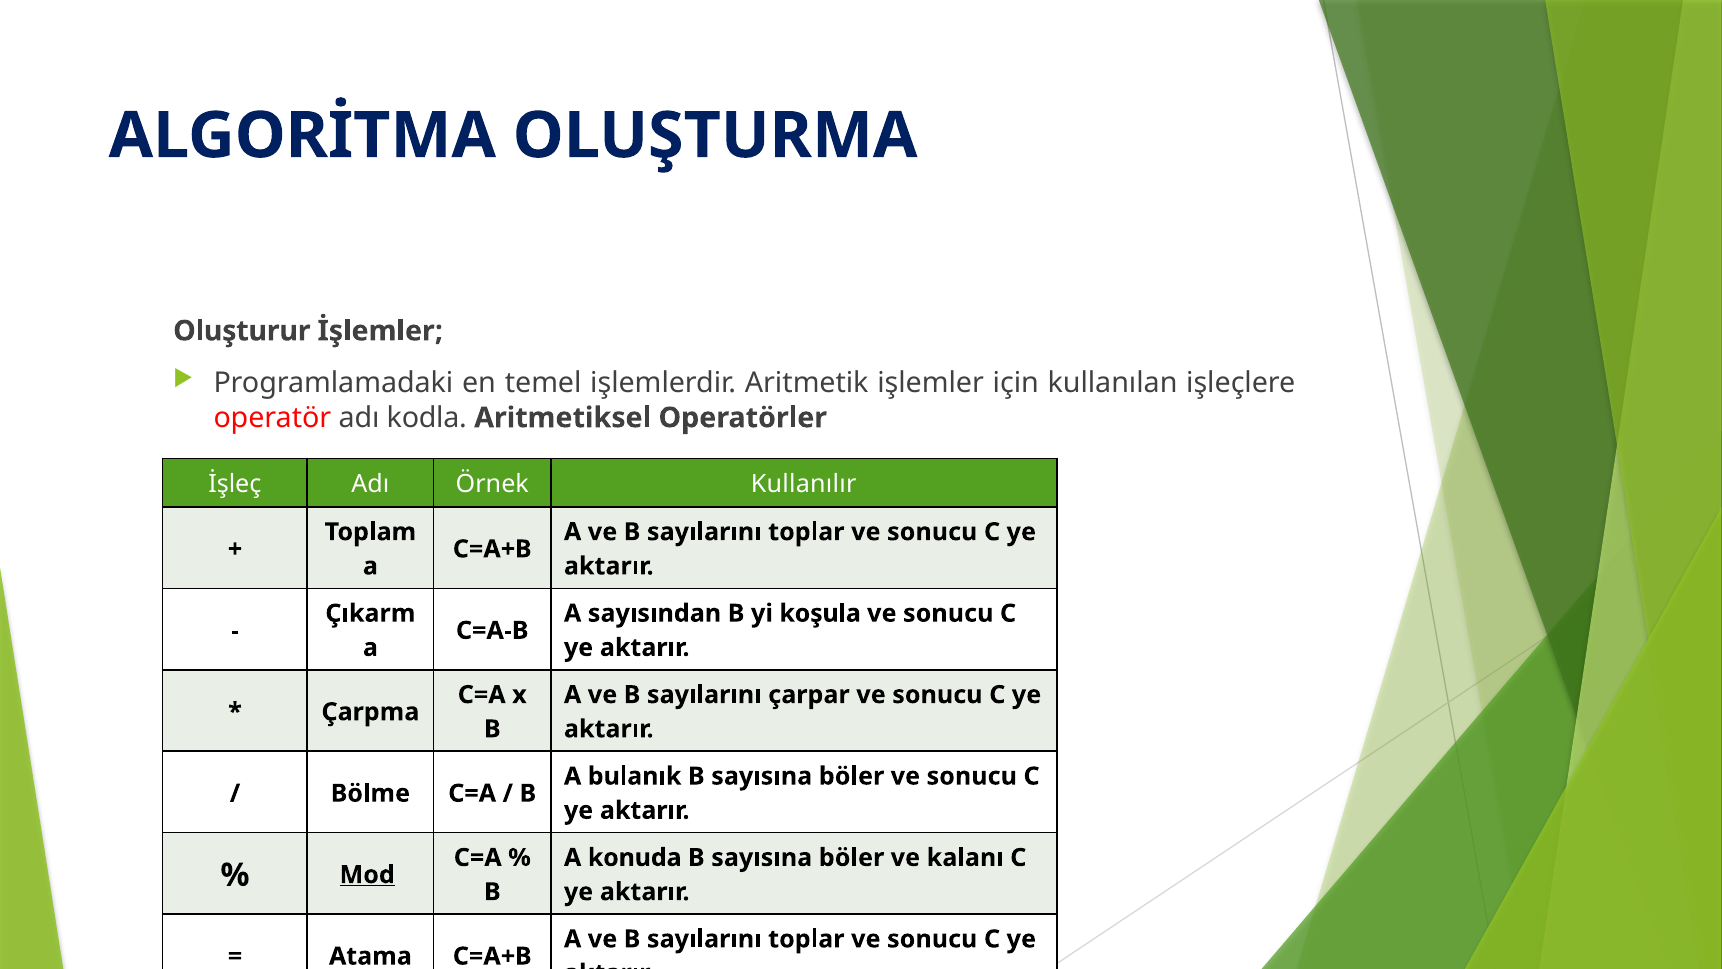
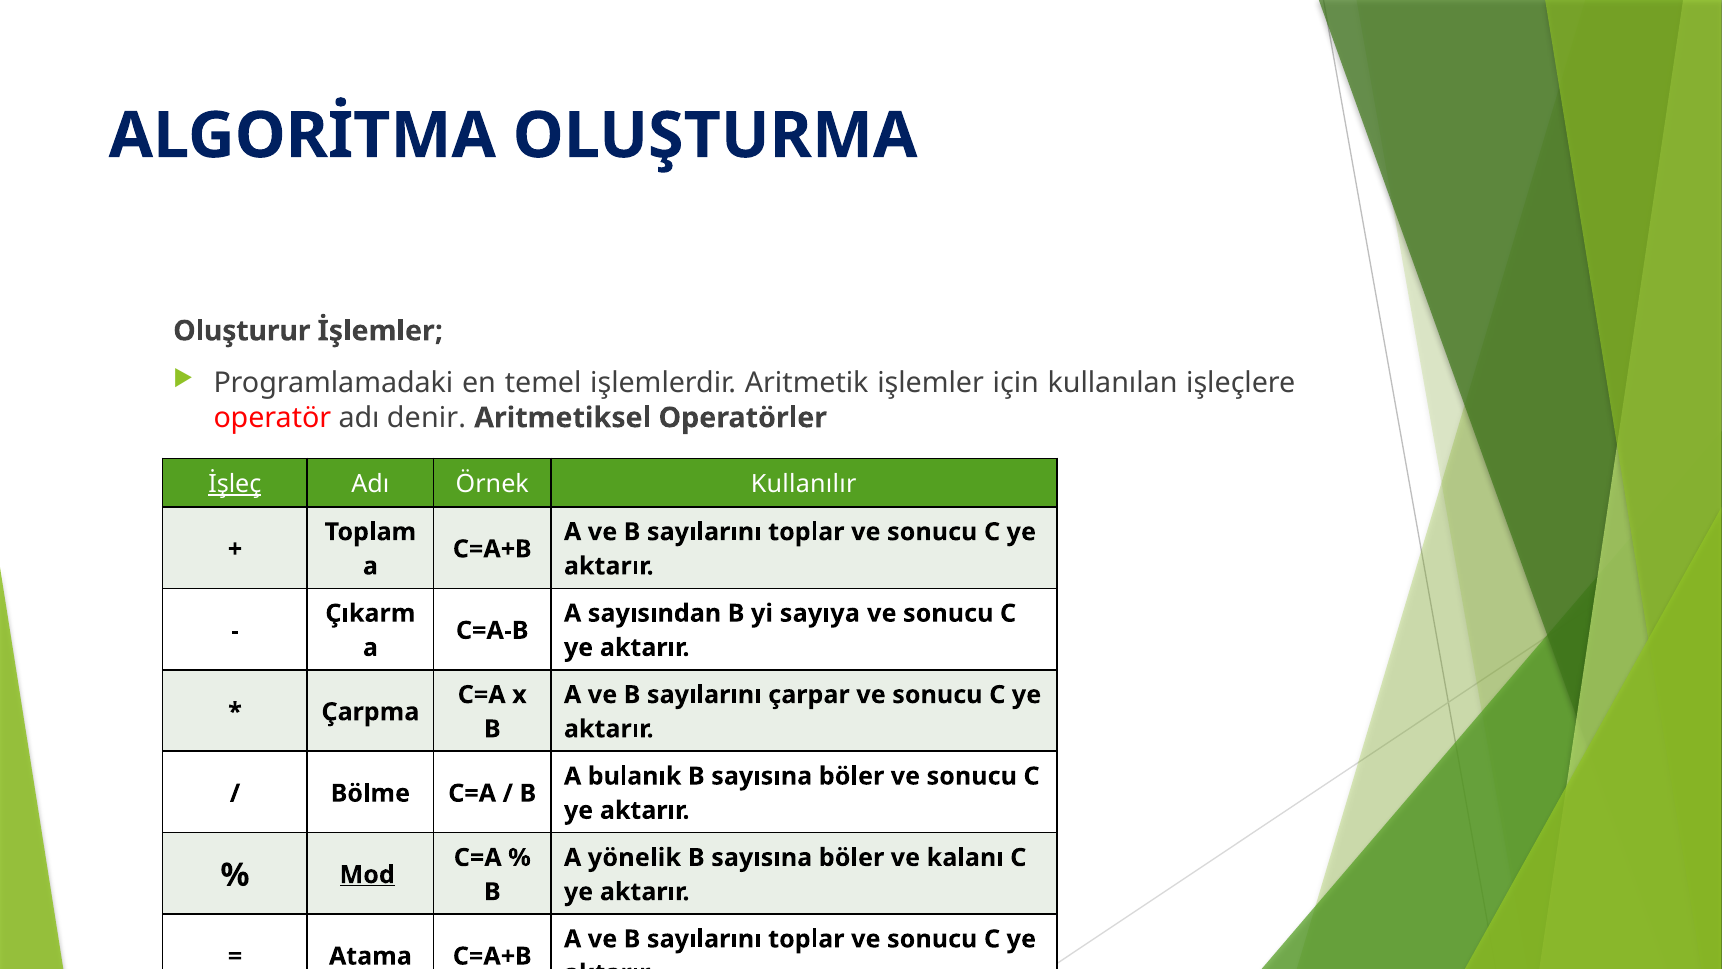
kodla: kodla -> denir (427, 418)
İşleç underline: none -> present (235, 484)
koşula: koşula -> sayıya (820, 613)
konuda: konuda -> yönelik (634, 857)
